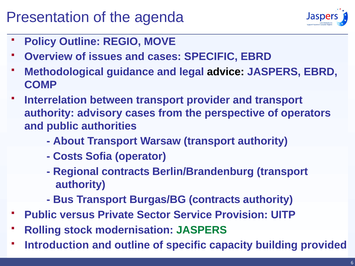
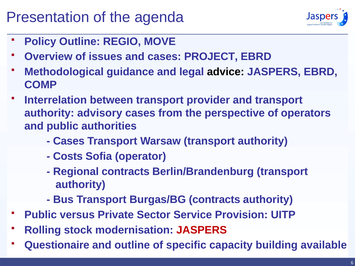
cases SPECIFIC: SPECIFIC -> PROJECT (211, 57)
About: About -> Cases (69, 141)
JASPERS colour: green -> red (202, 230)
Introduction: Introduction -> Questionaire (57, 245)
provided: provided -> available (324, 245)
